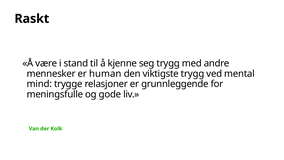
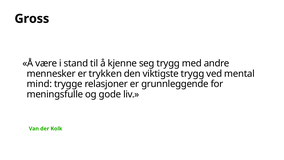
Raskt: Raskt -> Gross (32, 19)
human: human -> trykken (105, 74)
